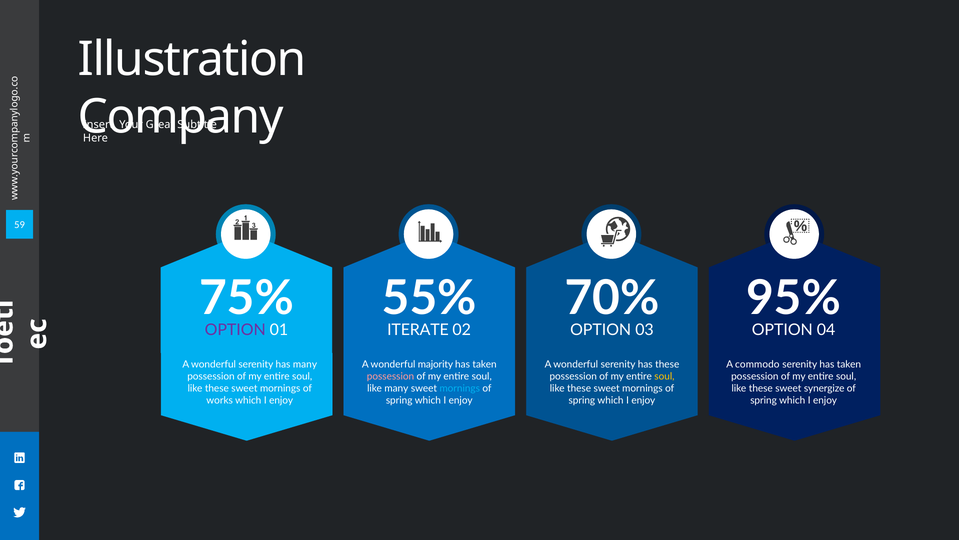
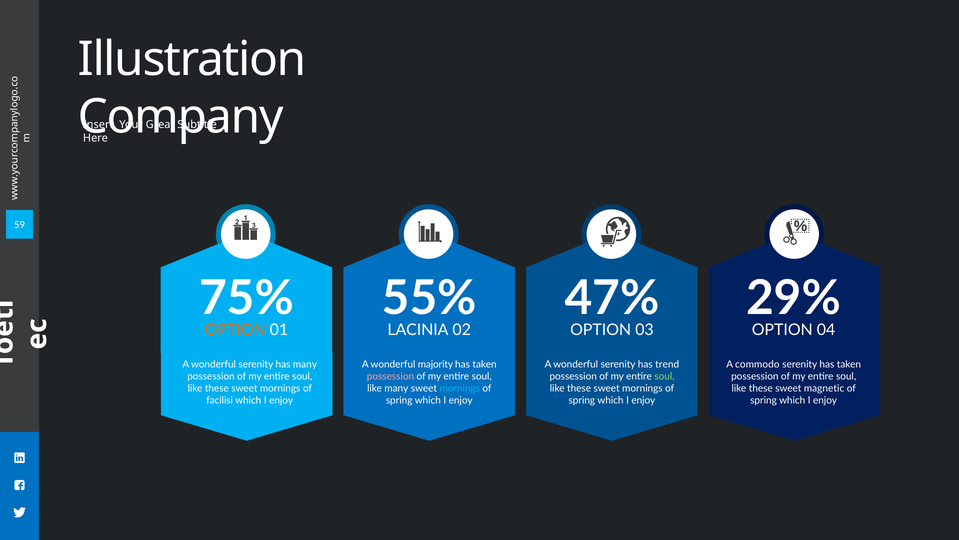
70%: 70% -> 47% (612, 298)
95%: 95% -> 29% (794, 298)
OPTION colour: purple -> orange (235, 330)
ITERATE: ITERATE -> LACINIA (418, 330)
has these: these -> trend (667, 364)
soul colour: yellow -> light green (664, 376)
synergize: synergize -> magnetic (824, 388)
works: works -> facilisi (220, 400)
